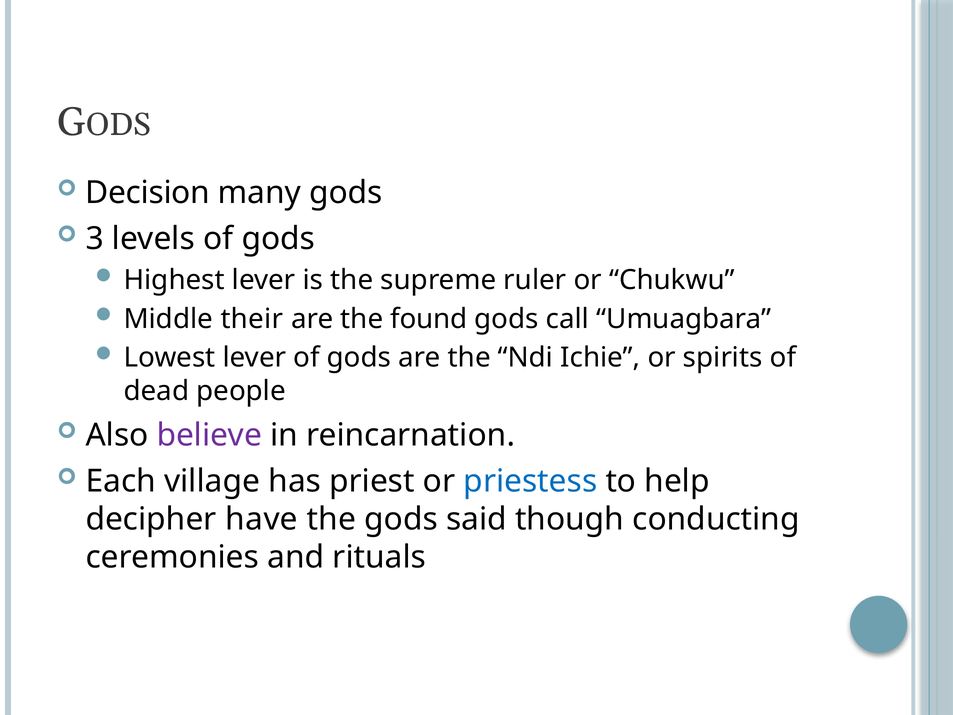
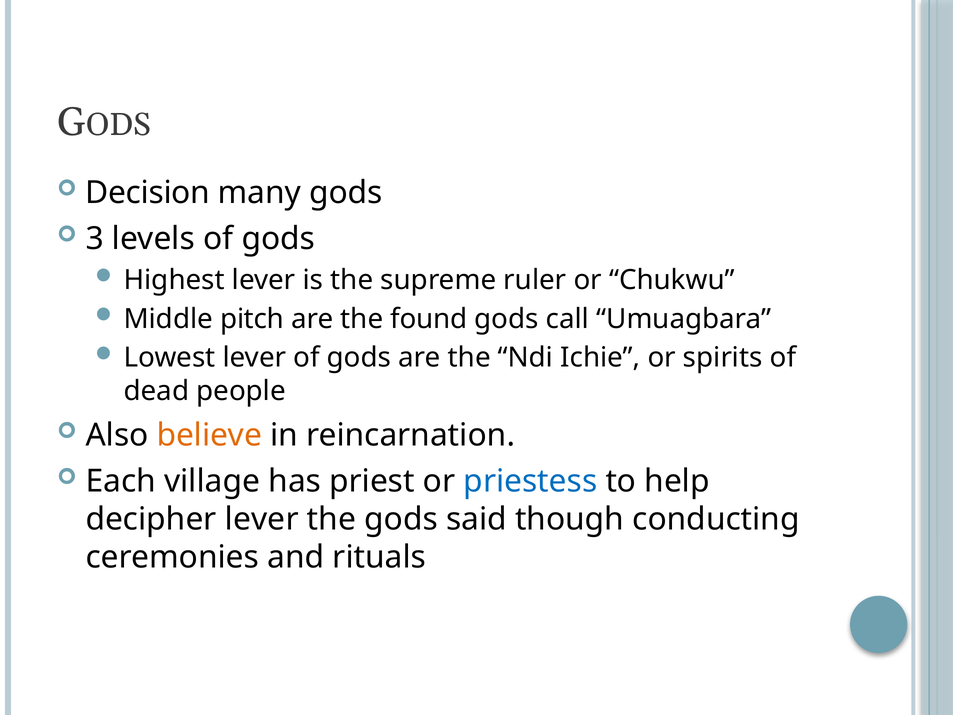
their: their -> pitch (252, 319)
believe colour: purple -> orange (209, 435)
decipher have: have -> lever (262, 519)
